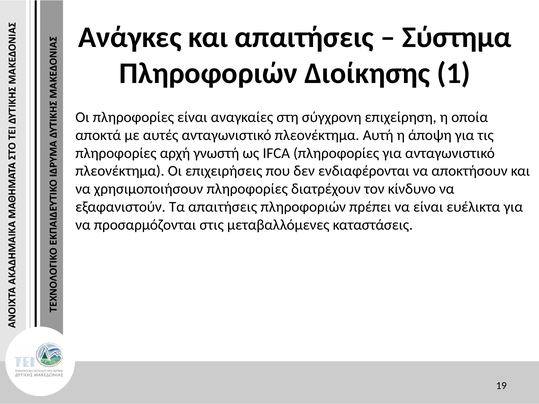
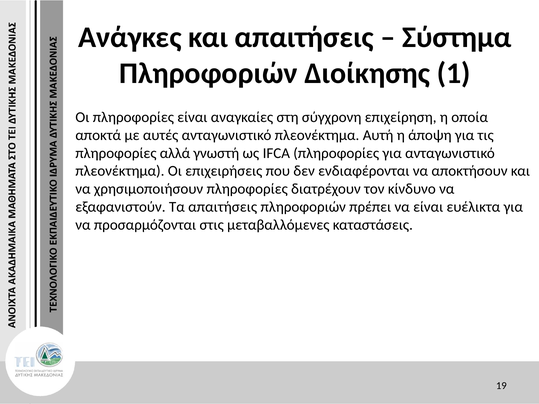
αρχή: αρχή -> αλλά (175, 153)
